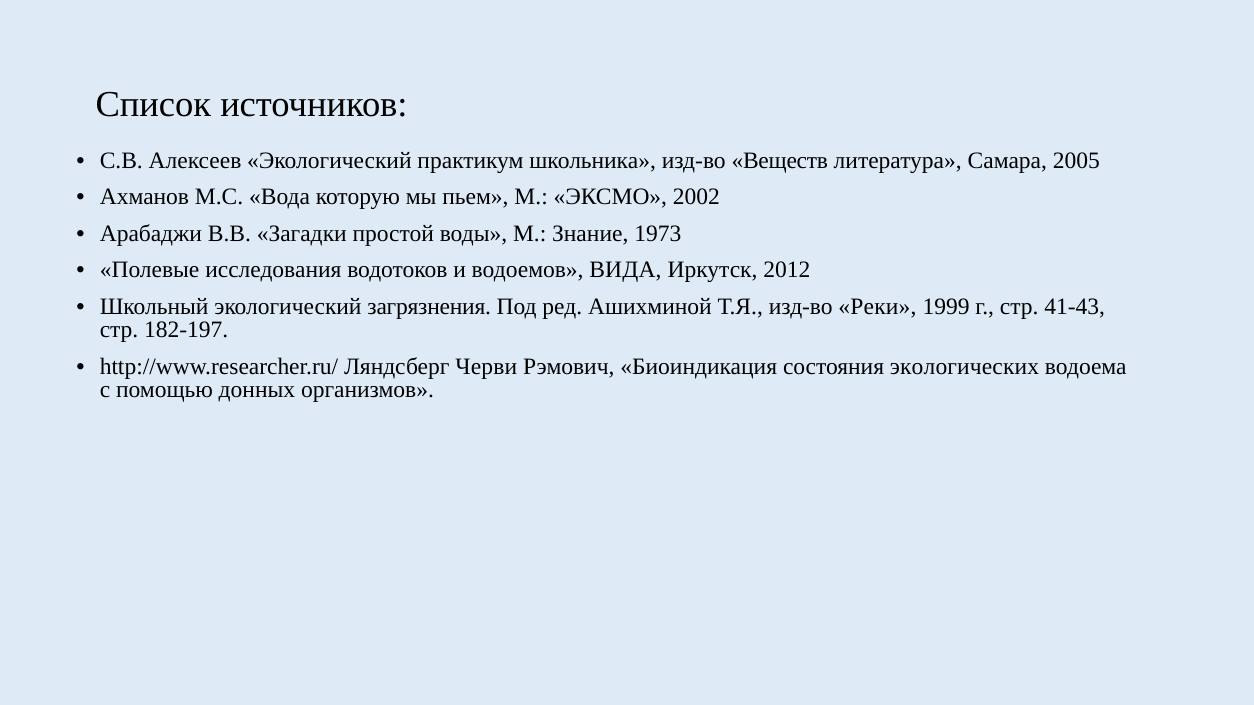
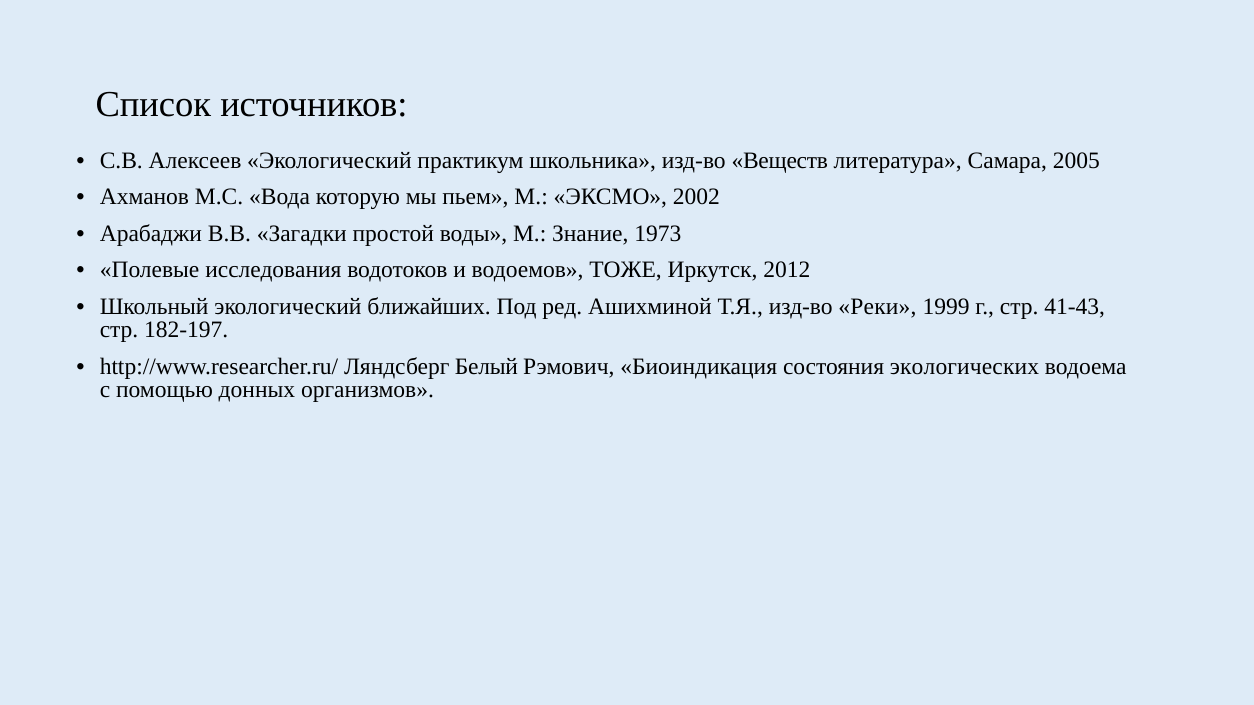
ВИДА: ВИДА -> ТОЖЕ (626, 270)
загрязнения: загрязнения -> ближайших (429, 307)
Черви: Черви -> Белый (486, 367)
